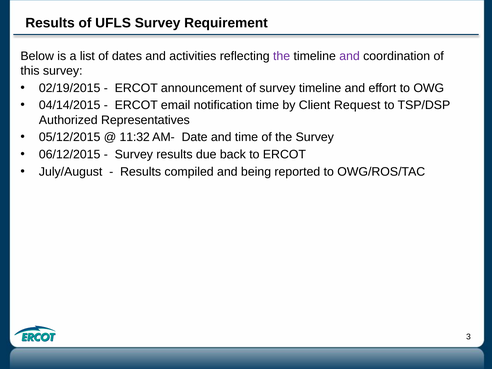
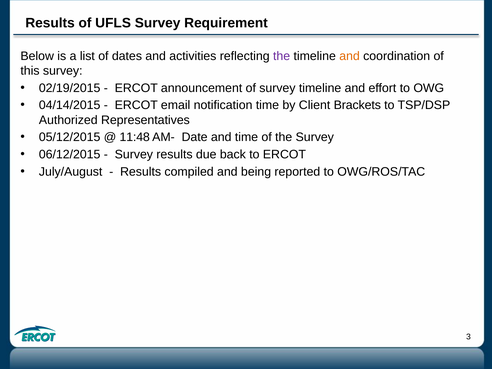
and colour: purple -> orange (350, 56)
Request: Request -> Brackets (357, 105)
11:32: 11:32 -> 11:48 (135, 137)
